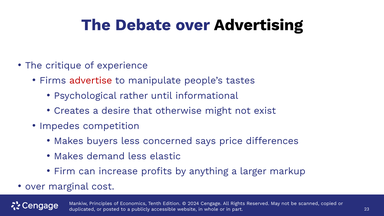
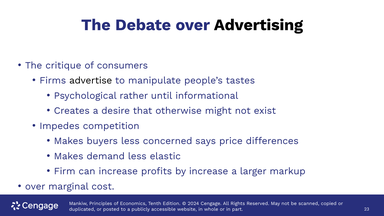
experience: experience -> consumers (122, 65)
advertise colour: red -> black (91, 80)
by anything: anything -> increase (209, 171)
